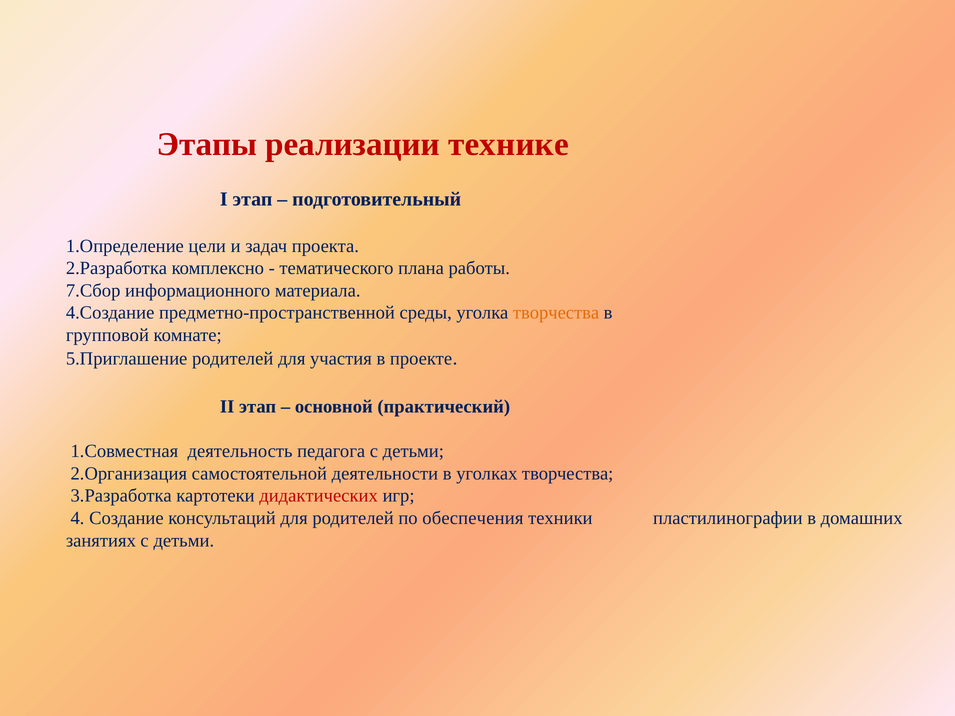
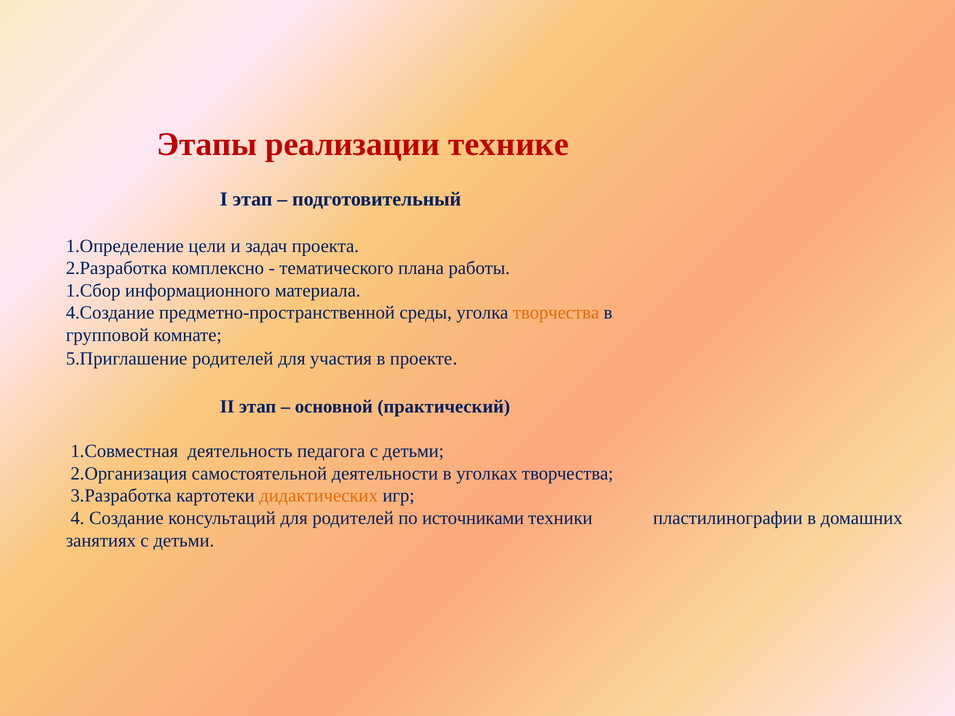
7.Сбор: 7.Сбор -> 1.Сбор (93, 291)
дидактических colour: red -> orange (319, 496)
обеспечения: обеспечения -> источниками (473, 518)
